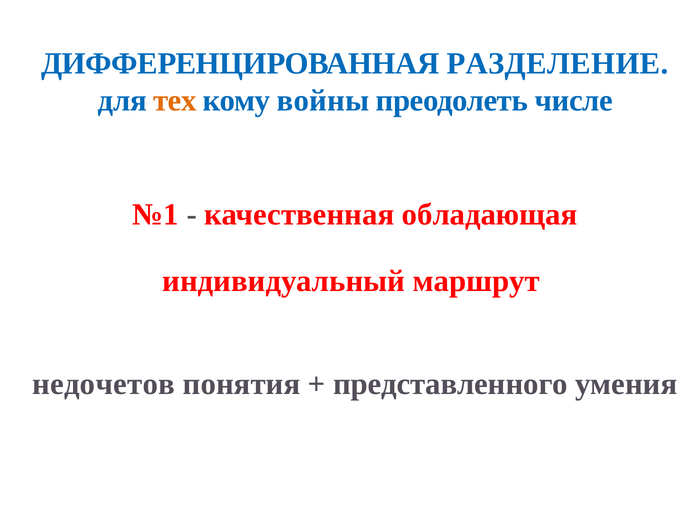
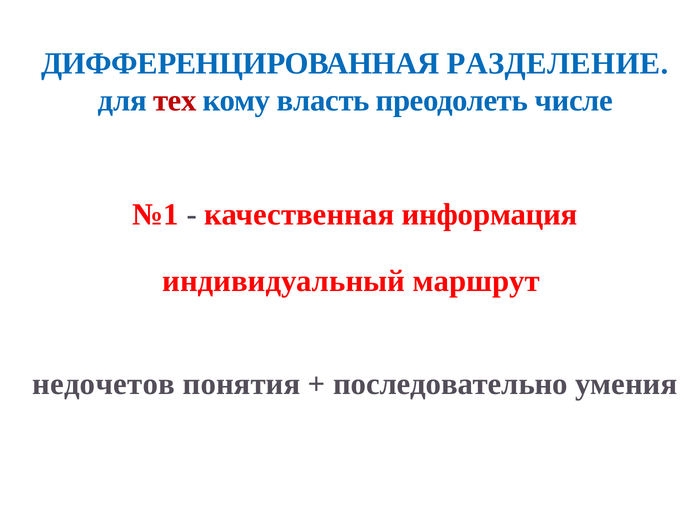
тех colour: orange -> red (175, 101)
войны: войны -> власть (323, 101)
обладающая: обладающая -> информация (490, 214)
представленного: представленного -> последовательно (451, 384)
